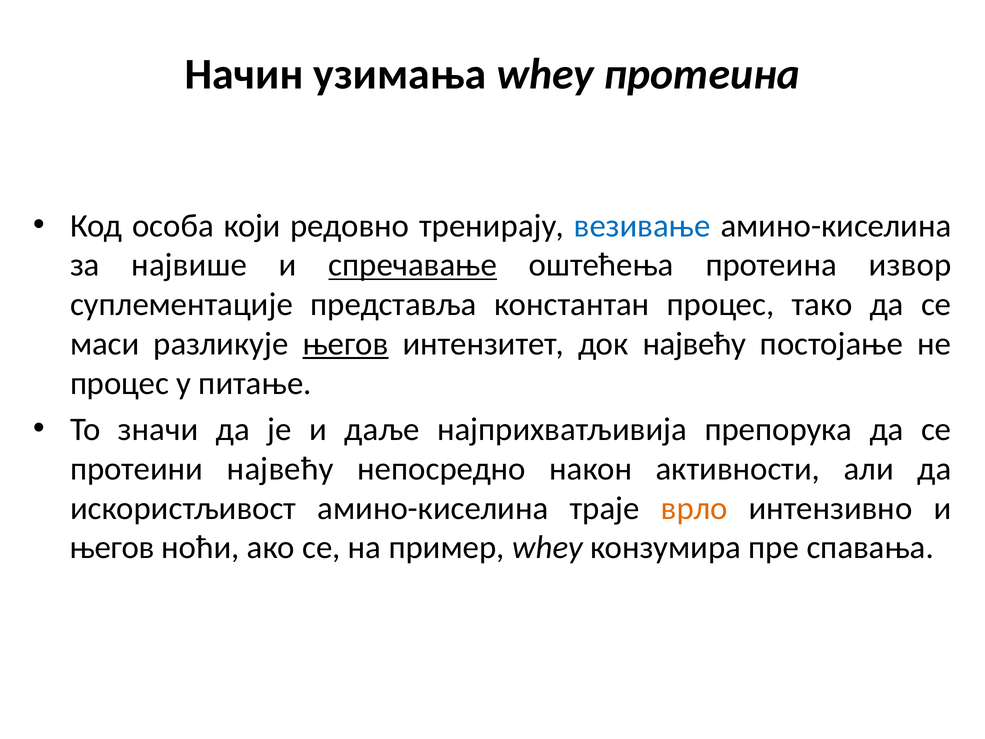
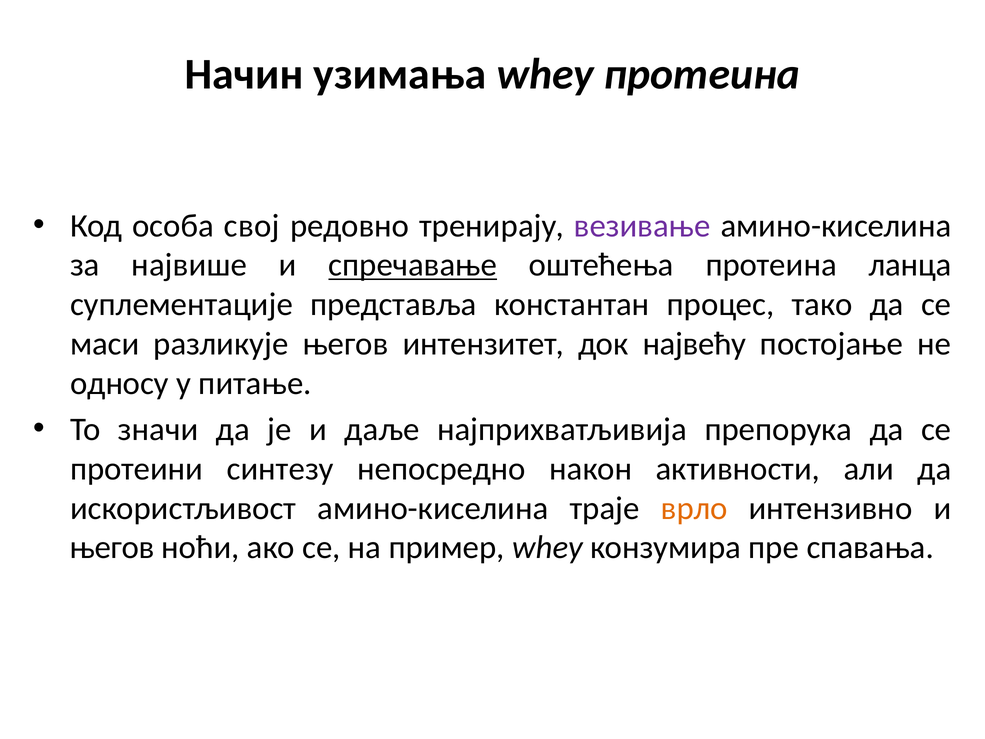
који: који -> свој (252, 226)
везивање colour: blue -> purple (642, 226)
извор: извор -> ланца (910, 265)
његов underline: present -> none (345, 344)
процес: процес -> односу (119, 383)
протеини највећу: највећу -> синтезу (280, 469)
